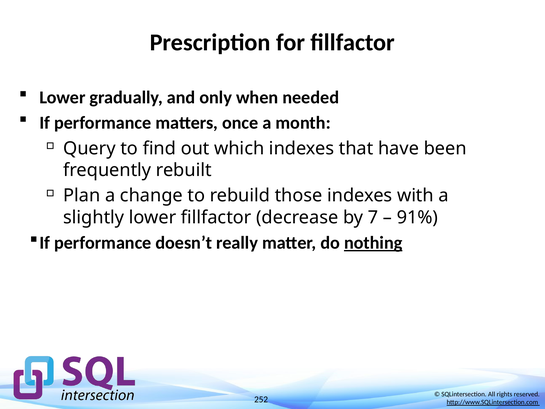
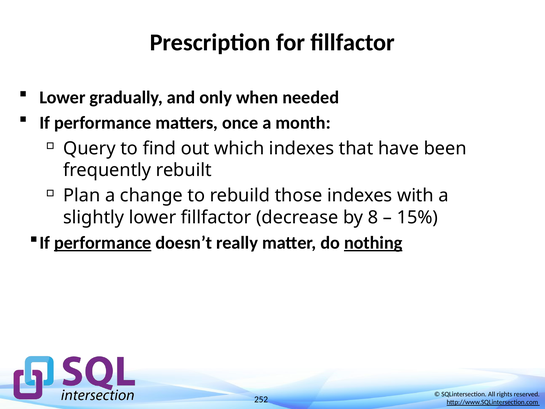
7: 7 -> 8 (373, 217)
91%: 91% -> 15% (417, 217)
performance underline: none -> present (103, 243)
